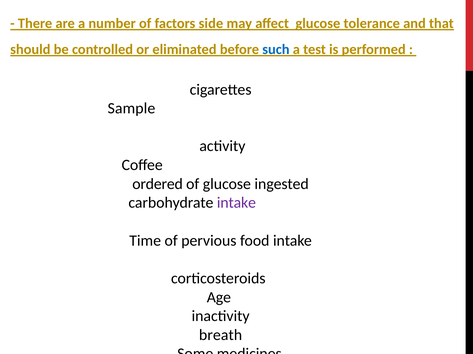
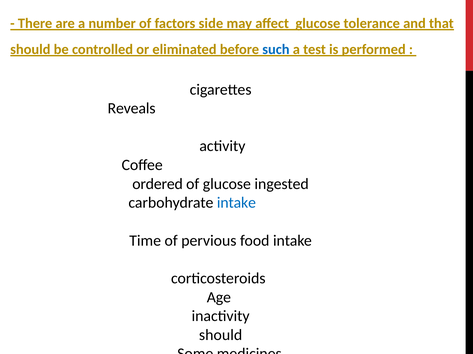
Sample: Sample -> Reveals (132, 109)
intake colour: purple -> blue (236, 203)
breath: breath -> should (221, 336)
